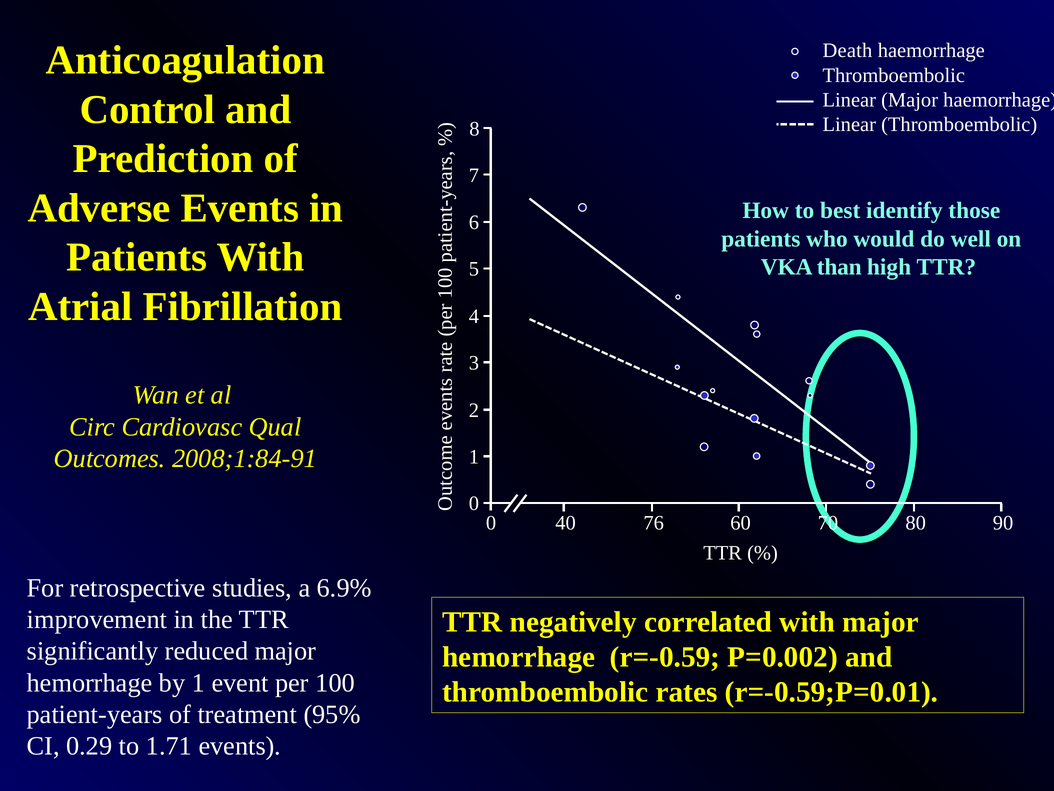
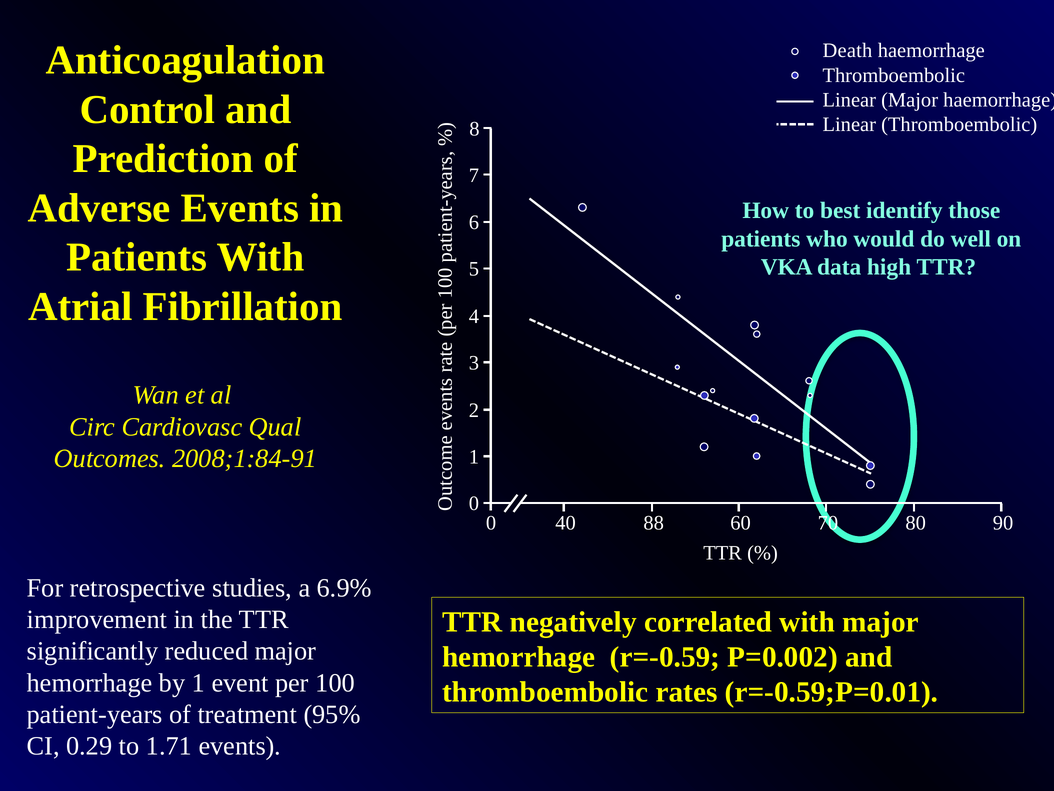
than: than -> data (839, 267)
76: 76 -> 88 (654, 523)
